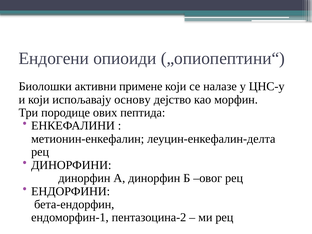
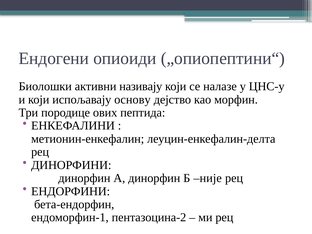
примене: примене -> називају (141, 86)
овог: овог -> није (208, 178)
